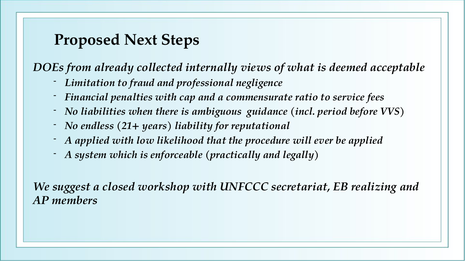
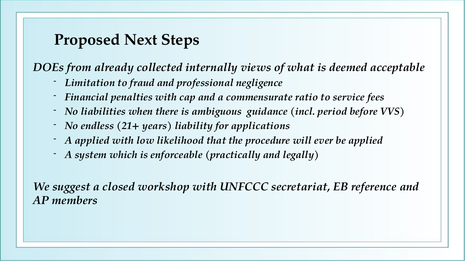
reputational: reputational -> applications (261, 126)
realizing: realizing -> reference (374, 187)
